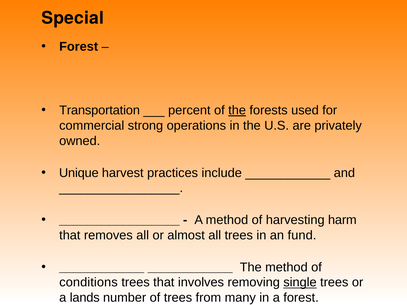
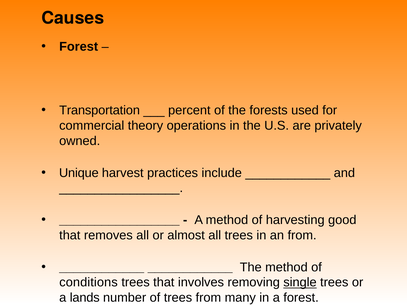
Special: Special -> Causes (73, 18)
the underline: present -> none (237, 110)
strong: strong -> theory (145, 126)
harm: harm -> good (342, 220)
an fund: fund -> from (302, 235)
